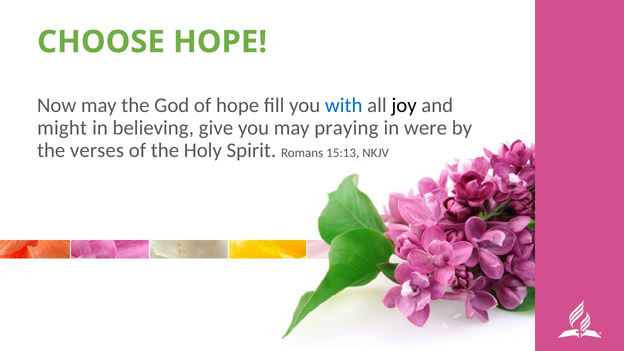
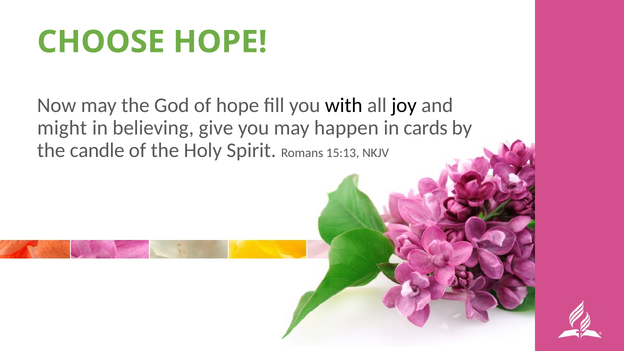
with colour: blue -> black (344, 106)
praying: praying -> happen (346, 128)
were: were -> cards (426, 128)
verses: verses -> candle (97, 151)
